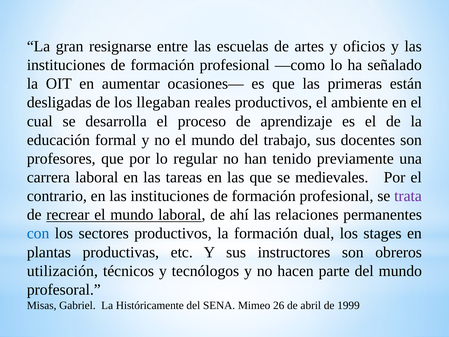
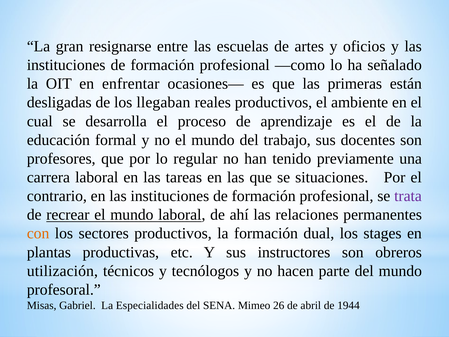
aumentar: aumentar -> enfrentar (131, 84)
medievales: medievales -> situaciones (332, 177)
con colour: blue -> orange (38, 233)
Históricamente: Históricamente -> Especialidades (150, 305)
1999: 1999 -> 1944 (348, 305)
